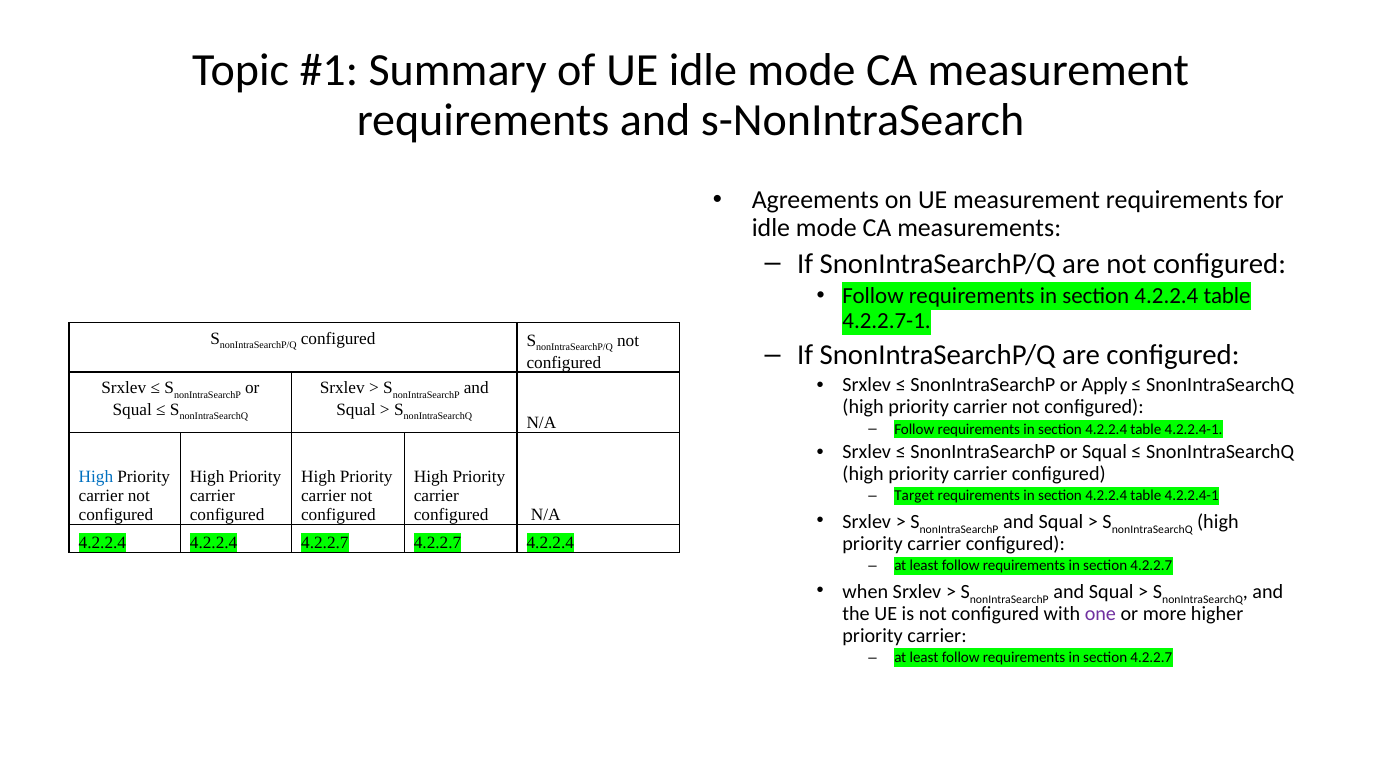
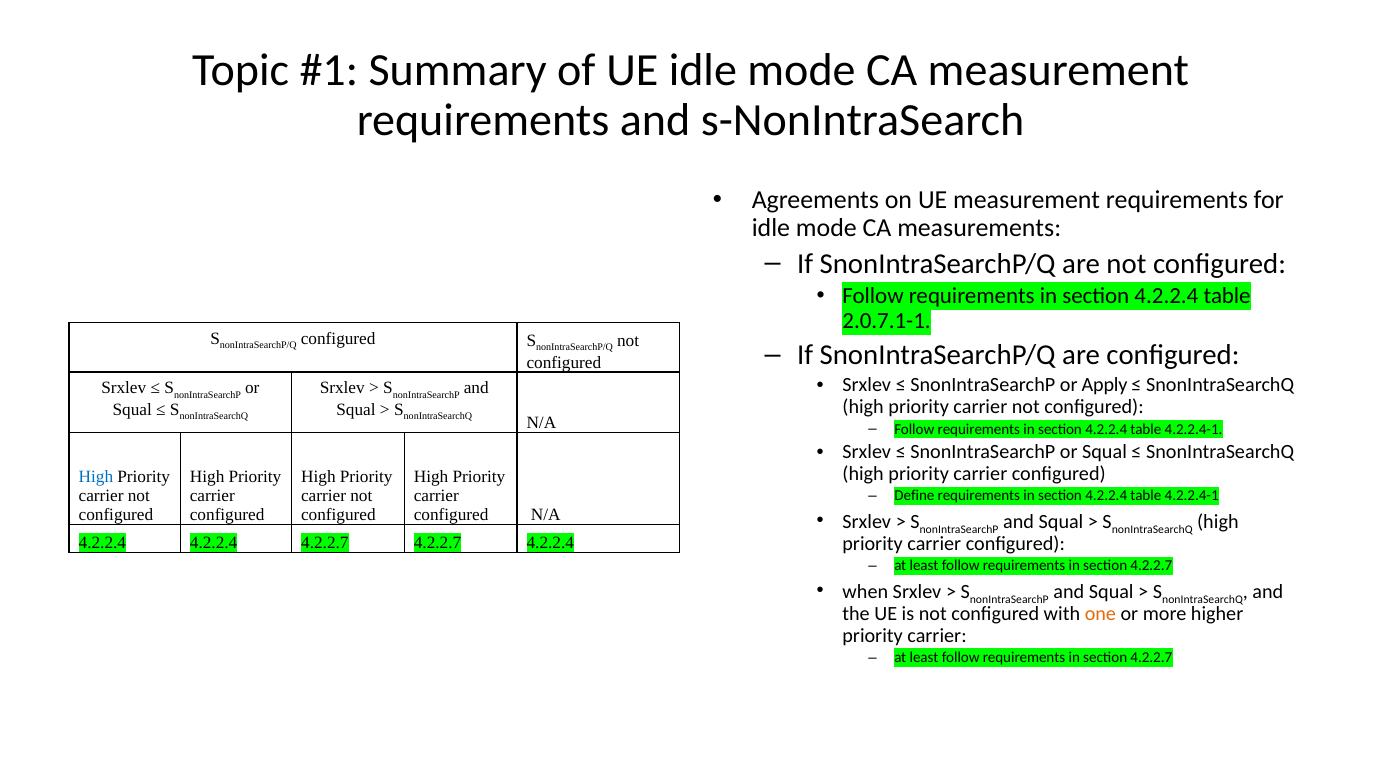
4.2.2.7-1: 4.2.2.7-1 -> 2.0.7.1-1 (887, 321)
Target: Target -> Define (914, 496)
one colour: purple -> orange (1100, 614)
